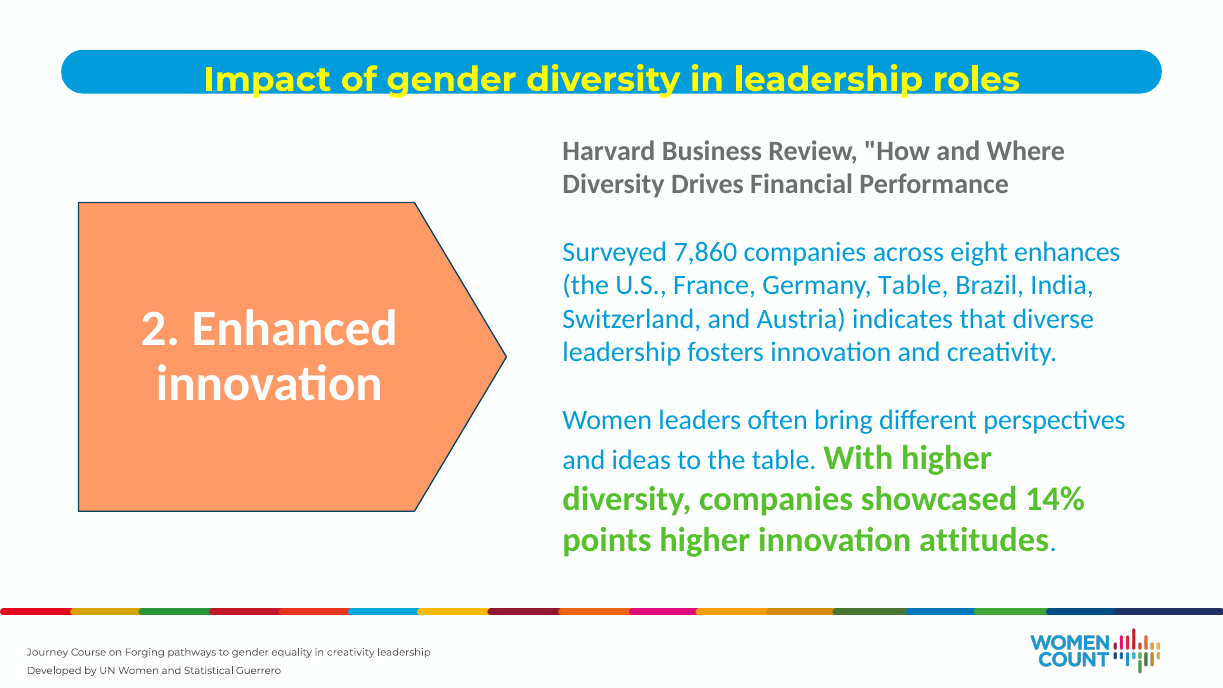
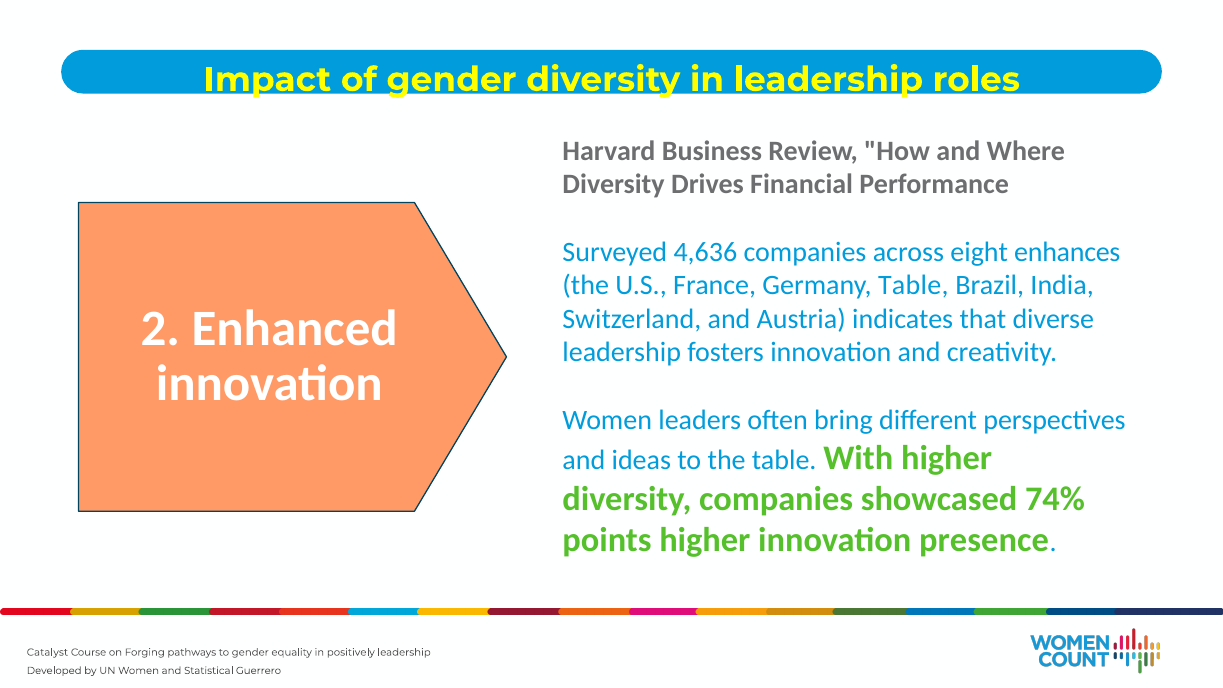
7,860: 7,860 -> 4,636 (705, 252)
14%: 14% -> 74% (1055, 499)
attitudes: attitudes -> presence (984, 540)
Journey: Journey -> Catalyst (47, 652)
in creativity: creativity -> positively (351, 652)
